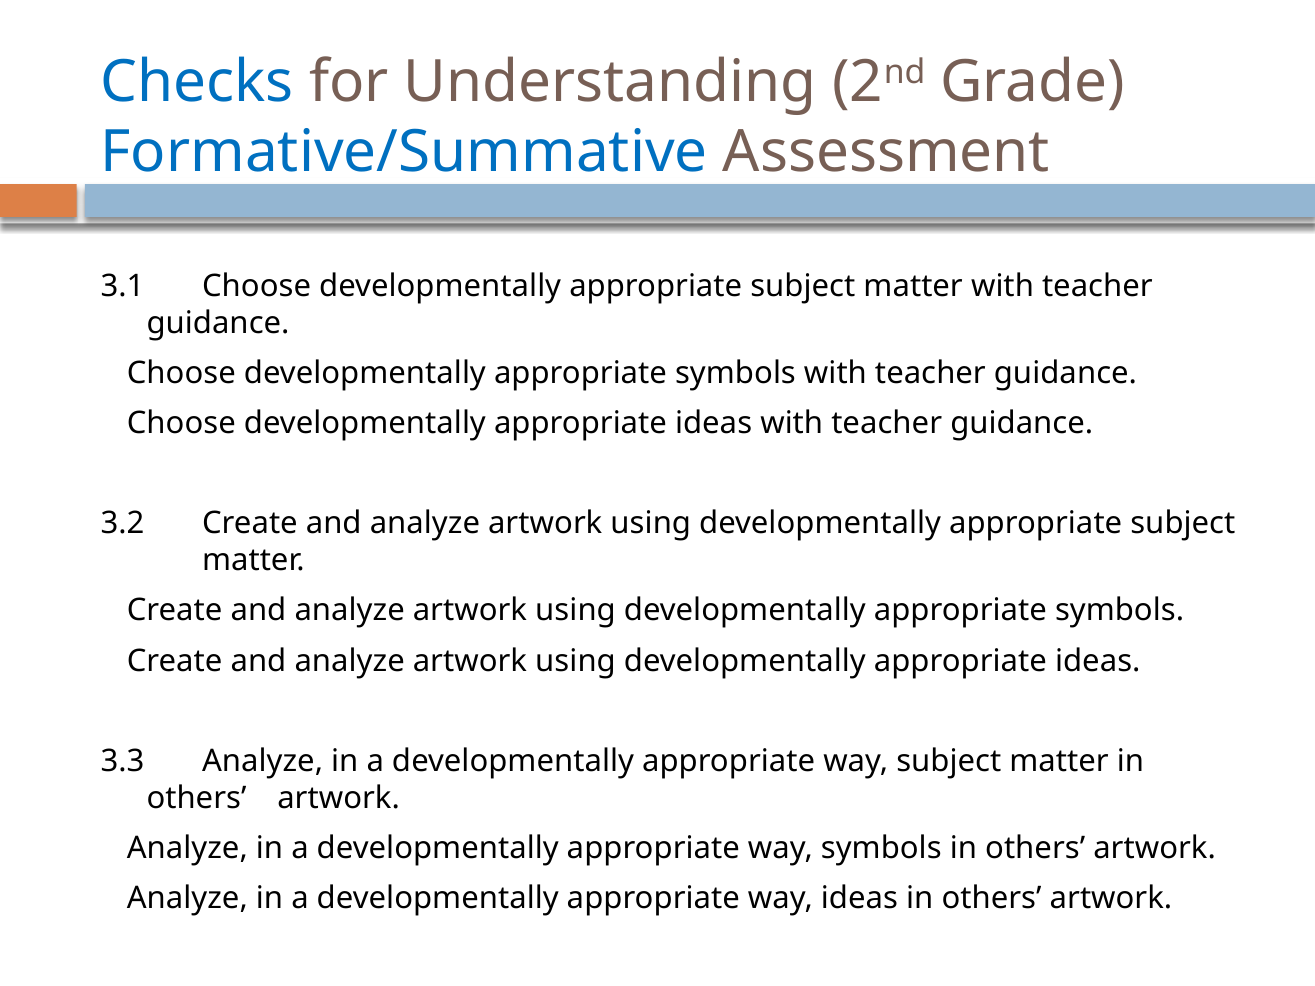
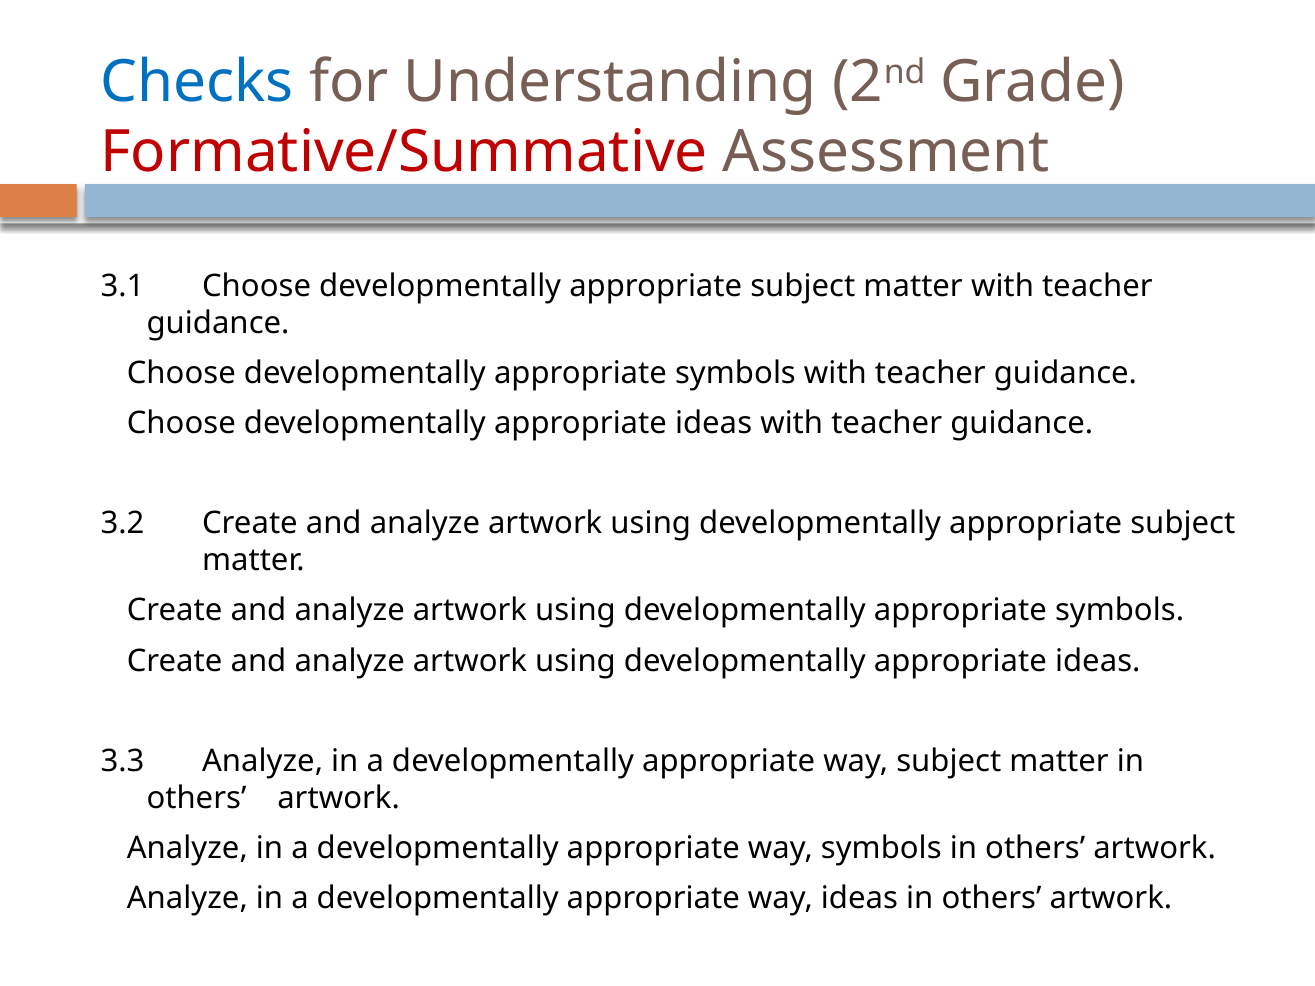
Formative/Summative colour: blue -> red (404, 152)
